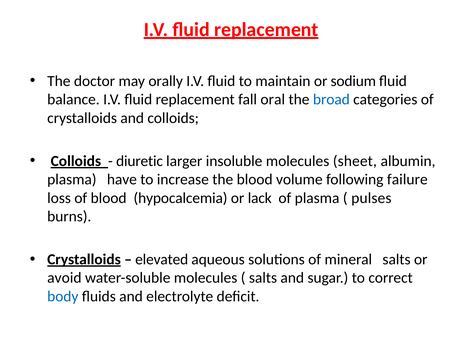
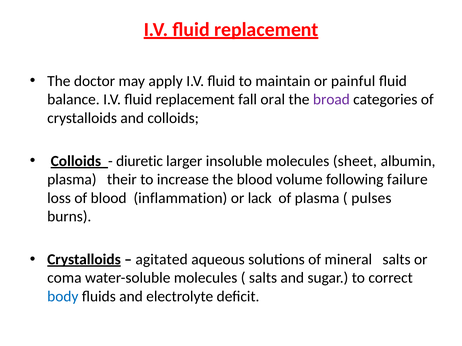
orally: orally -> apply (166, 81)
sodium: sodium -> painful (353, 81)
broad colour: blue -> purple (331, 100)
have: have -> their (122, 180)
hypocalcemia: hypocalcemia -> inflammation (180, 198)
elevated: elevated -> agitated (162, 260)
avoid: avoid -> coma (64, 278)
